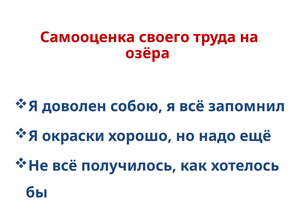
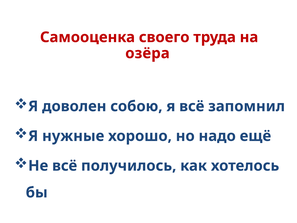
окраски: окраски -> нужные (73, 136)
